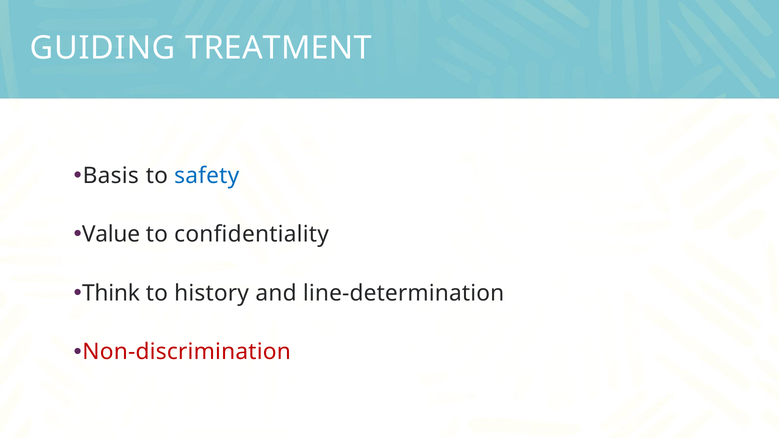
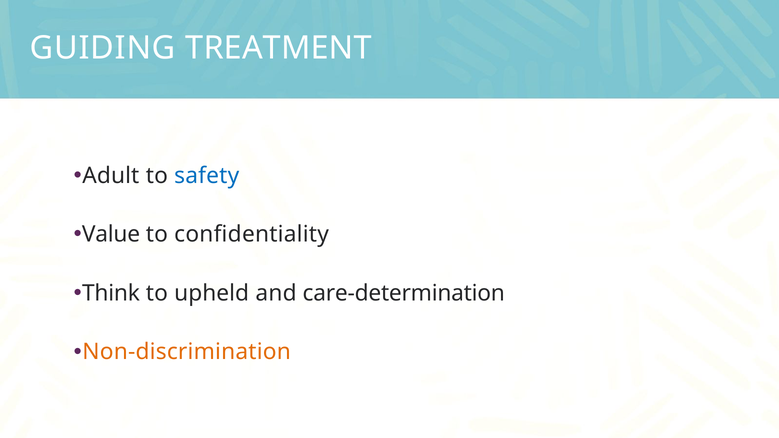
Basis: Basis -> Adult (111, 176)
history: history -> upheld (212, 293)
line-determination: line-determination -> care-determination (404, 293)
Non-discrimination colour: red -> orange (187, 352)
